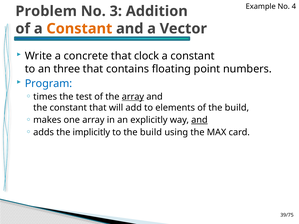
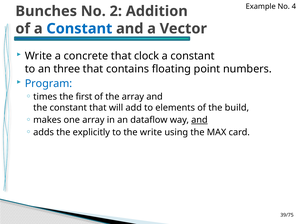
Problem: Problem -> Bunches (46, 11)
3: 3 -> 2 (116, 11)
Constant colour: orange -> blue (79, 29)
test: test -> first (84, 97)
array underline: present -> none (133, 97)
explicitly: explicitly -> dataflow (149, 120)
implicitly: implicitly -> explicitly (91, 132)
to the build: build -> write (151, 132)
